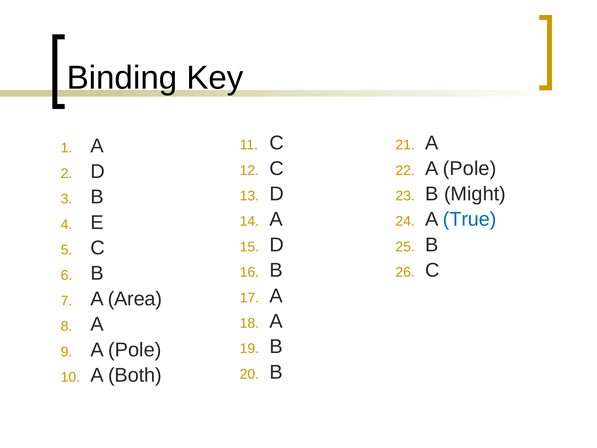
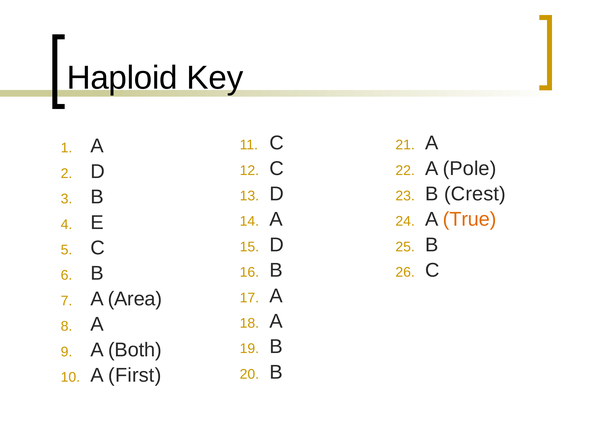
Binding: Binding -> Haploid (122, 78)
Might: Might -> Crest (475, 194)
True colour: blue -> orange (470, 219)
Pole: Pole -> Both (135, 350)
Both: Both -> First (135, 375)
